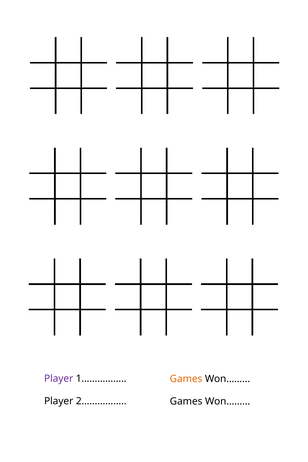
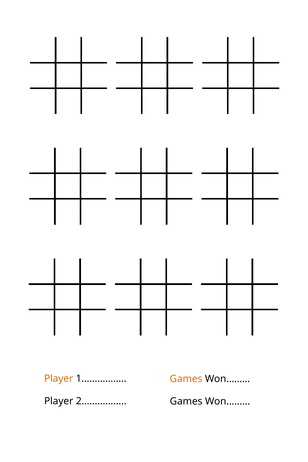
Player colour: purple -> orange (59, 379)
